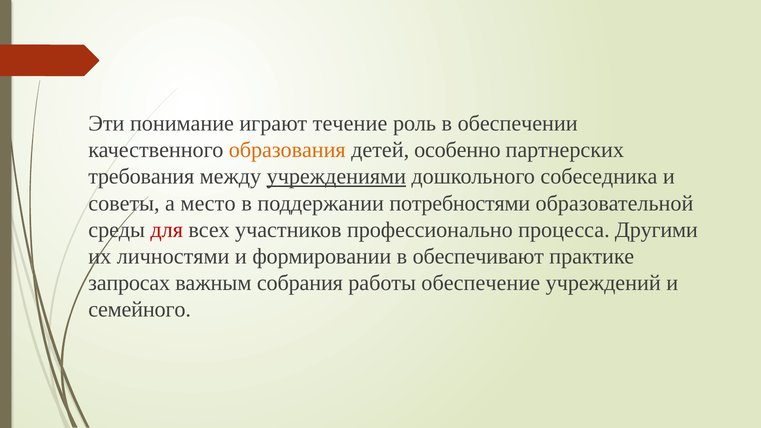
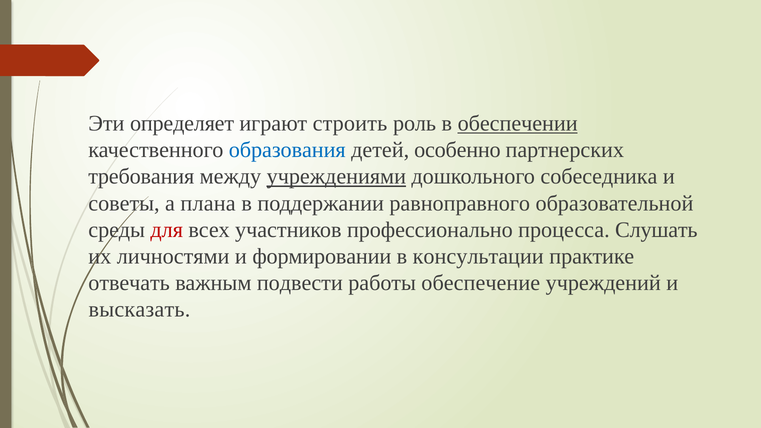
понимание: понимание -> определяет (182, 123)
течение: течение -> строить (350, 123)
обеспечении underline: none -> present (518, 123)
образования colour: orange -> blue (287, 150)
место: место -> плана (208, 203)
потребностями: потребностями -> равноправного (460, 203)
Другими: Другими -> Слушать (656, 230)
обеспечивают: обеспечивают -> консультации (478, 256)
запросах: запросах -> отвечать (129, 283)
собрания: собрания -> подвести (300, 283)
семейного: семейного -> высказать (139, 310)
